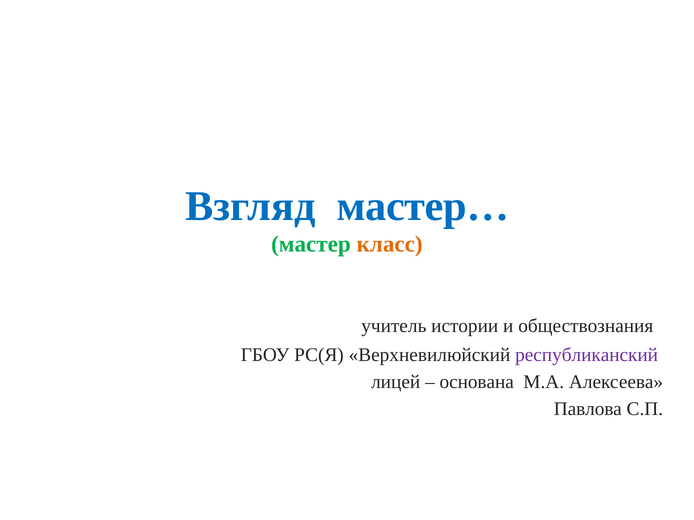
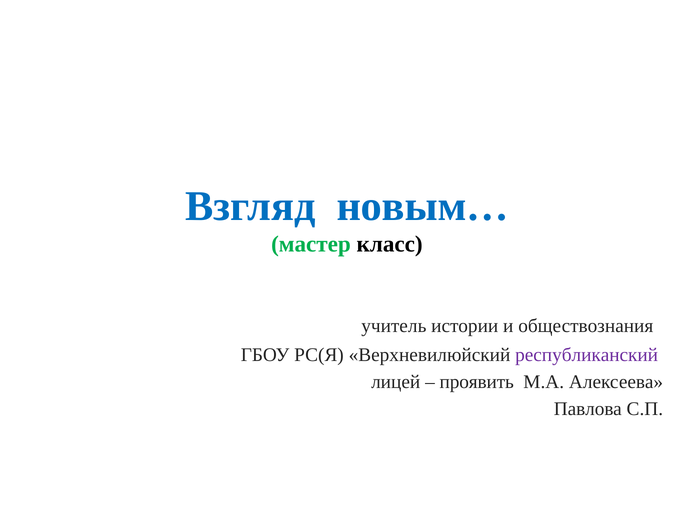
мастер…: мастер… -> новым… (423, 207)
класс colour: orange -> black (390, 245)
основана: основана -> проявить (477, 382)
